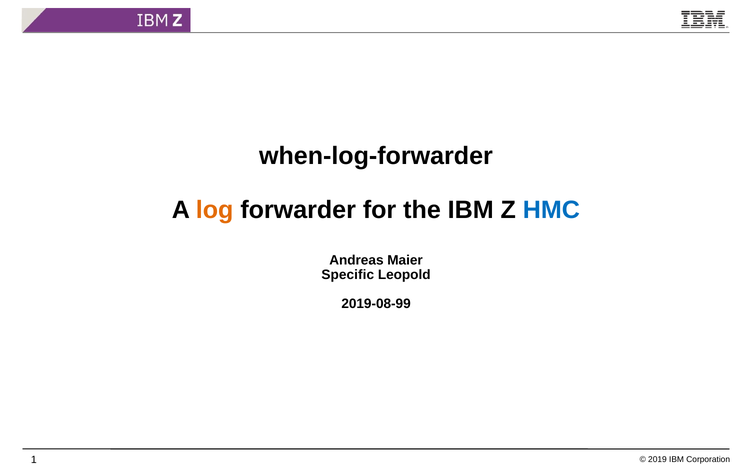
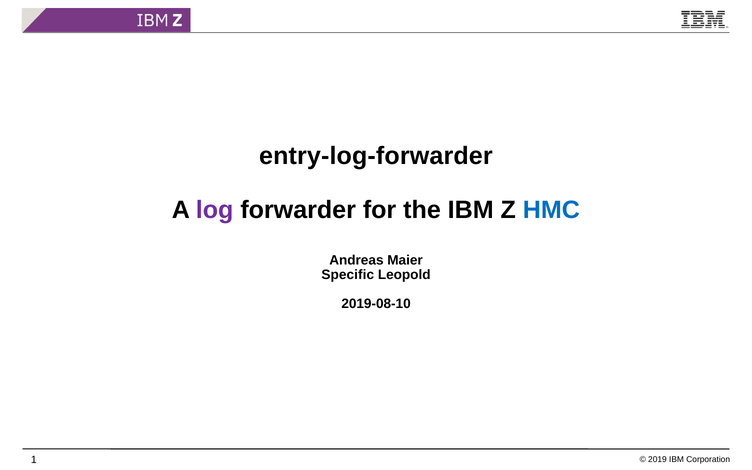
when-log-forwarder: when-log-forwarder -> entry-log-forwarder (376, 156)
log colour: orange -> purple (215, 210)
2019-08-99: 2019-08-99 -> 2019-08-10 (376, 304)
